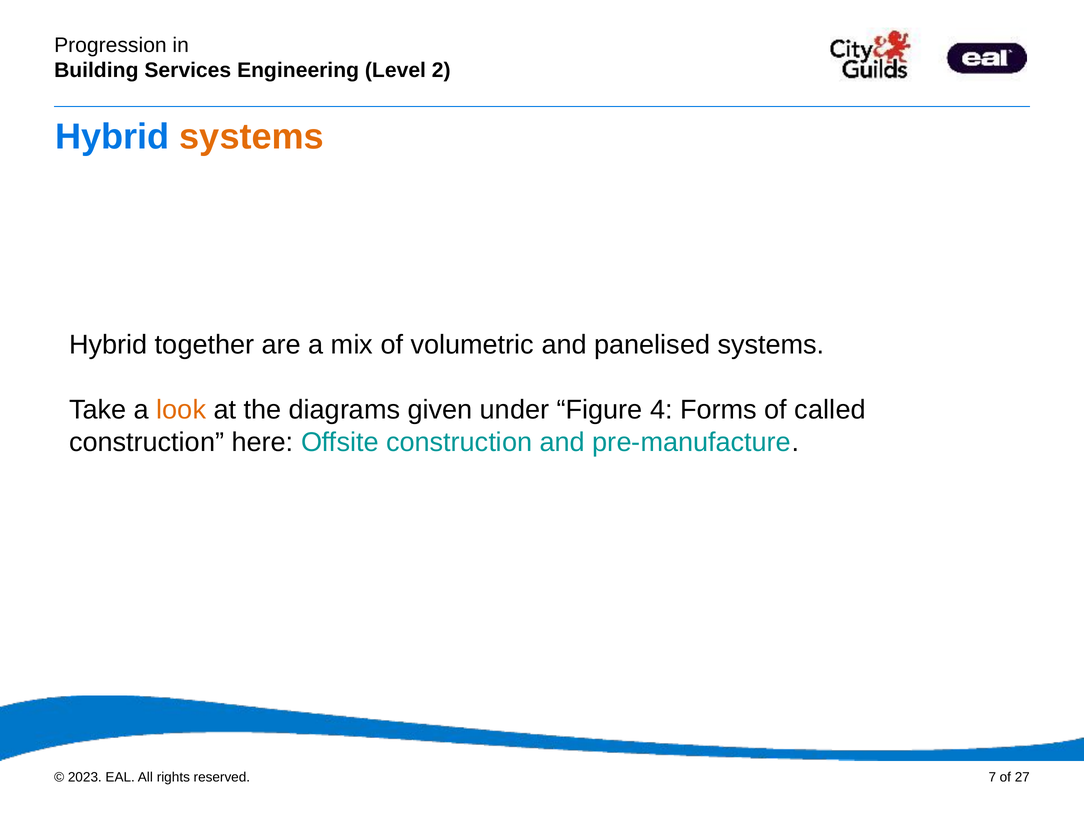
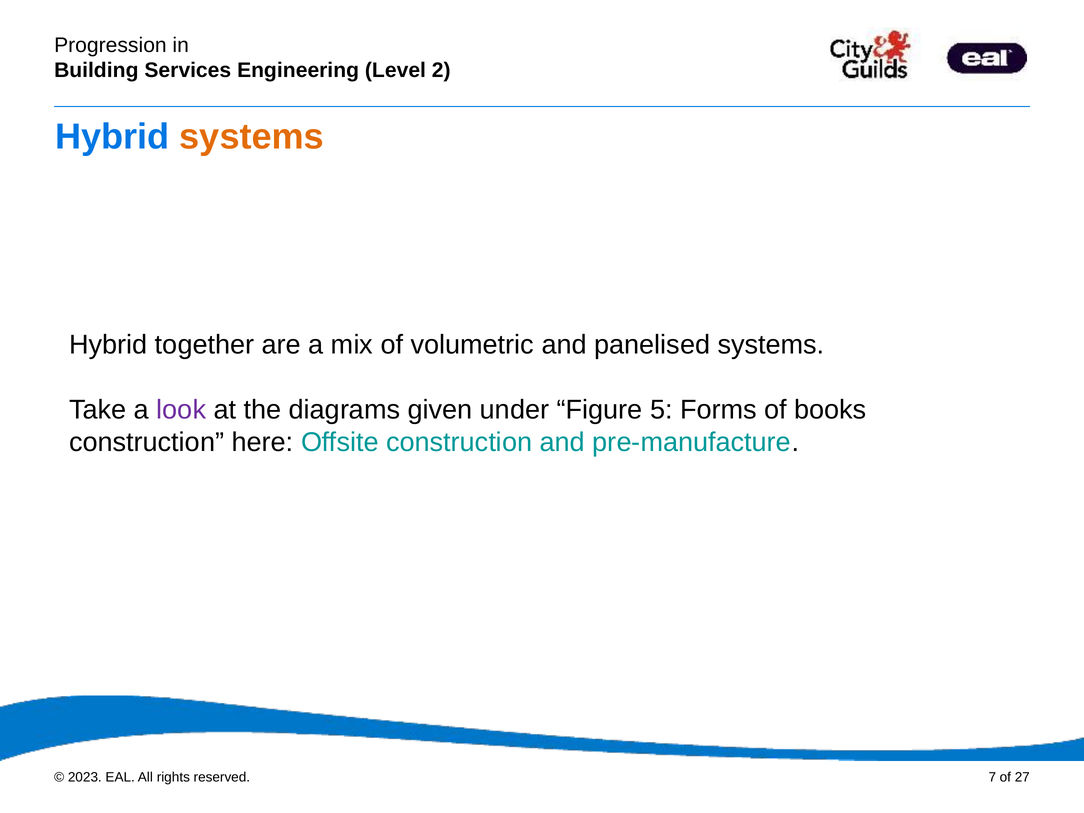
look colour: orange -> purple (181, 410)
4: 4 -> 5 (661, 410)
called: called -> books (830, 410)
